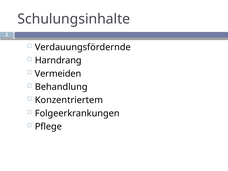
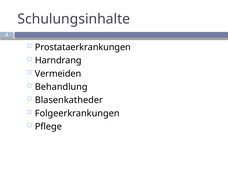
Verdauungsfördernde: Verdauungsfördernde -> Prostataerkrankungen (83, 47)
Konzentriertem: Konzentriertem -> Blasenkatheder (69, 100)
